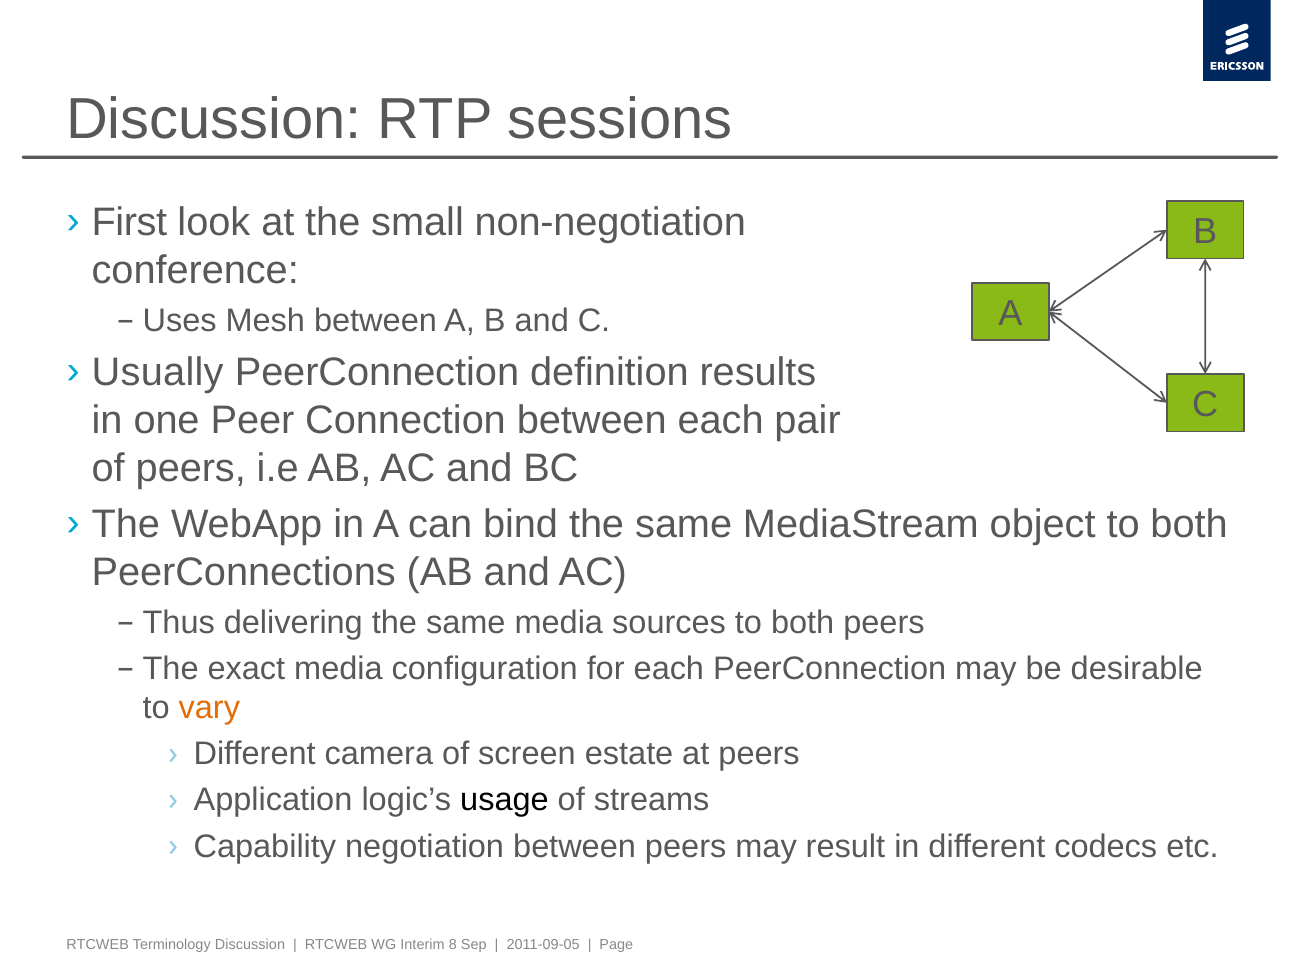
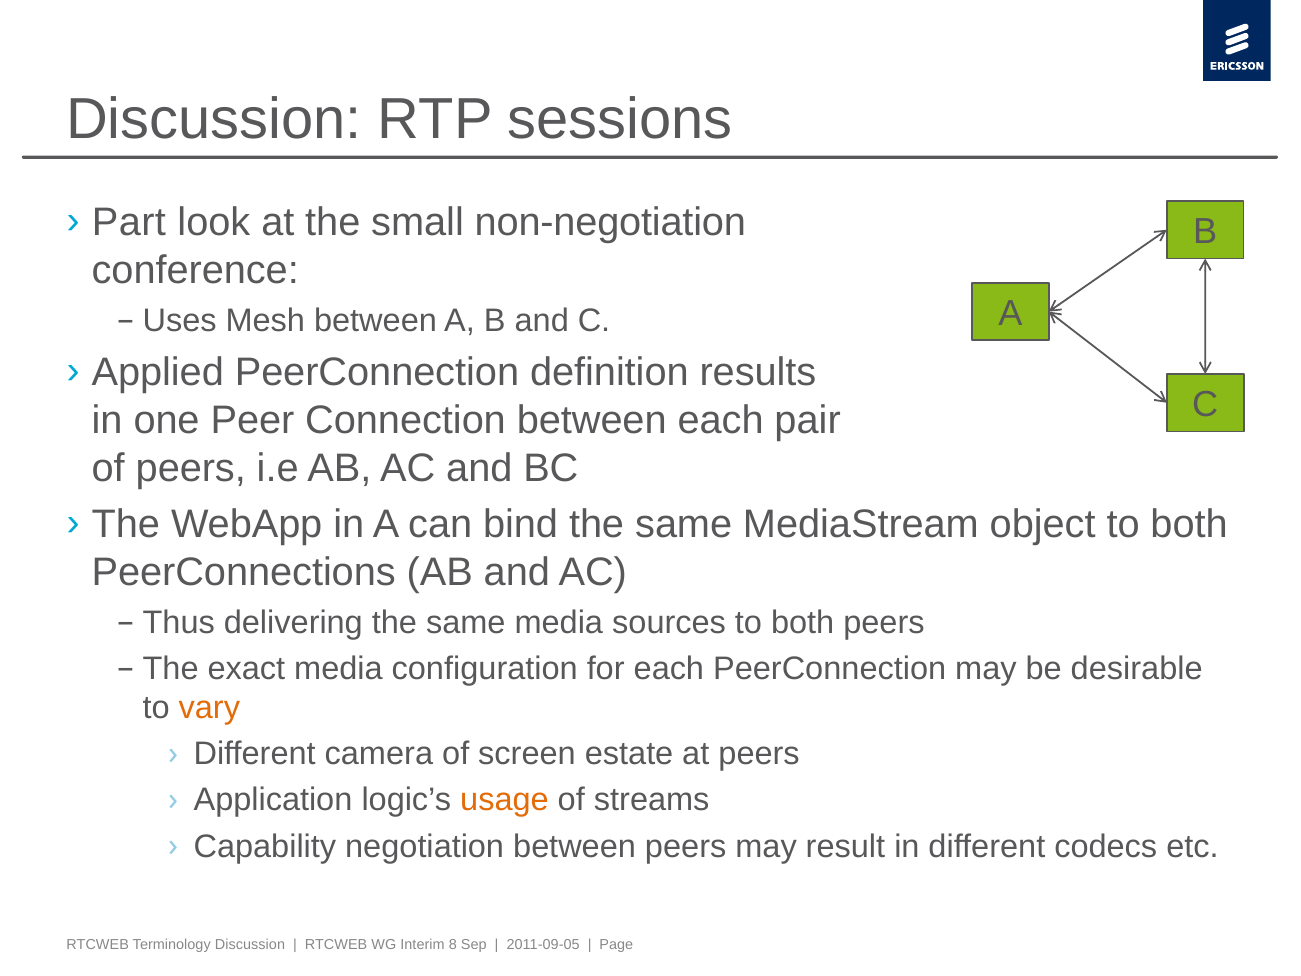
First: First -> Part (129, 222)
Usually: Usually -> Applied (158, 373)
usage colour: black -> orange (504, 800)
